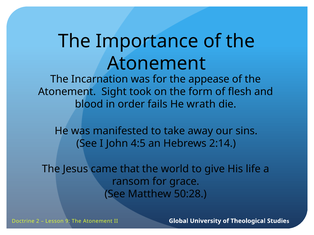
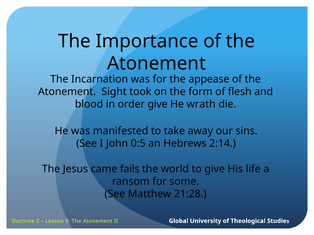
order fails: fails -> give (158, 104)
4:5: 4:5 -> 0:5 (138, 144)
that: that -> fails (130, 169)
grace: grace -> some (184, 182)
50:28: 50:28 -> 21:28 (190, 194)
